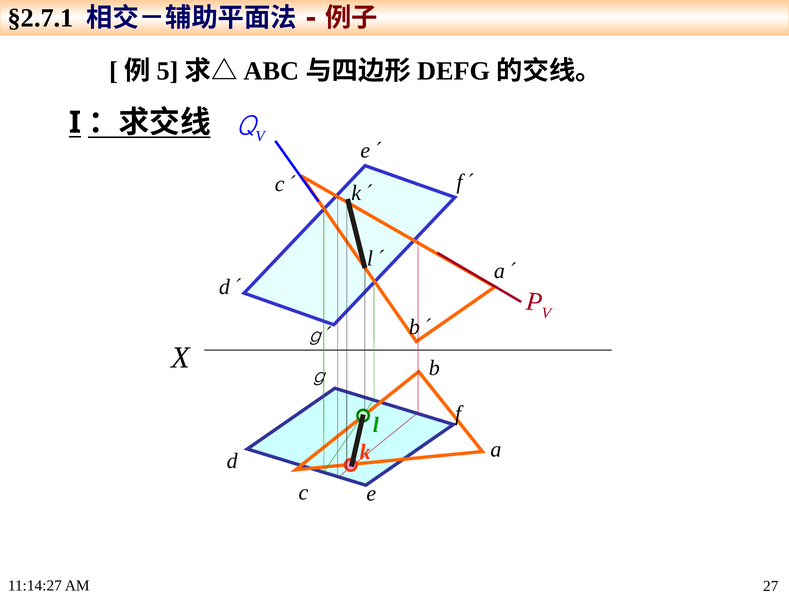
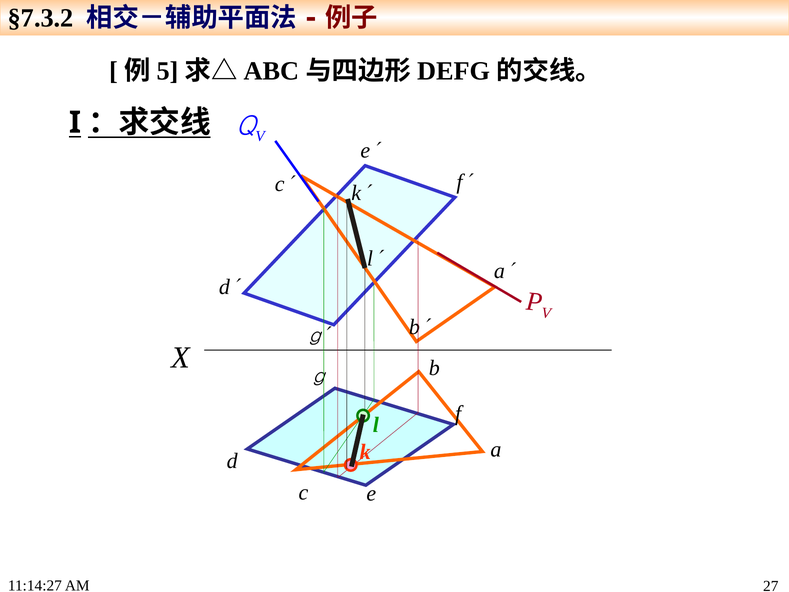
§2.7.1: §2.7.1 -> §7.3.2 (41, 18)
